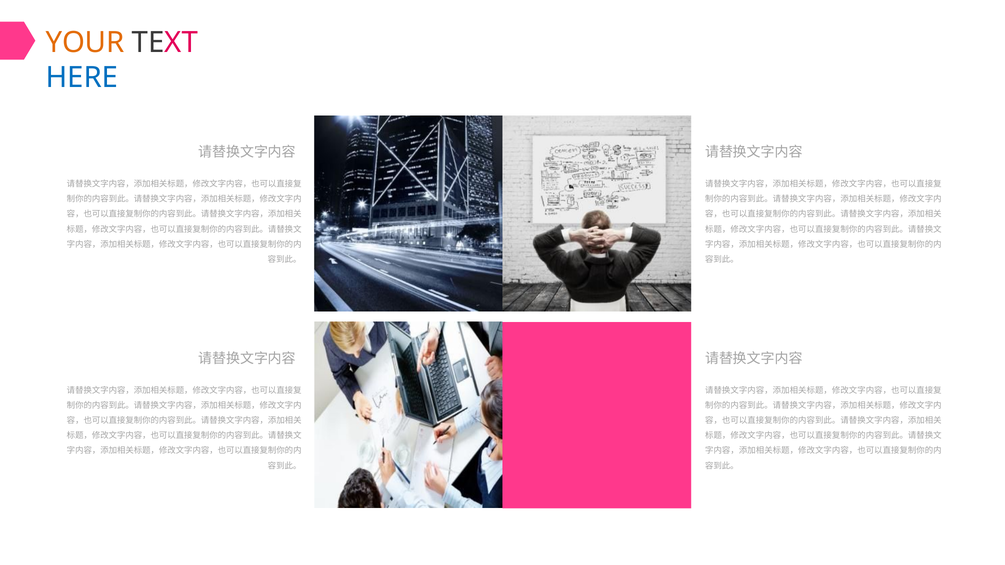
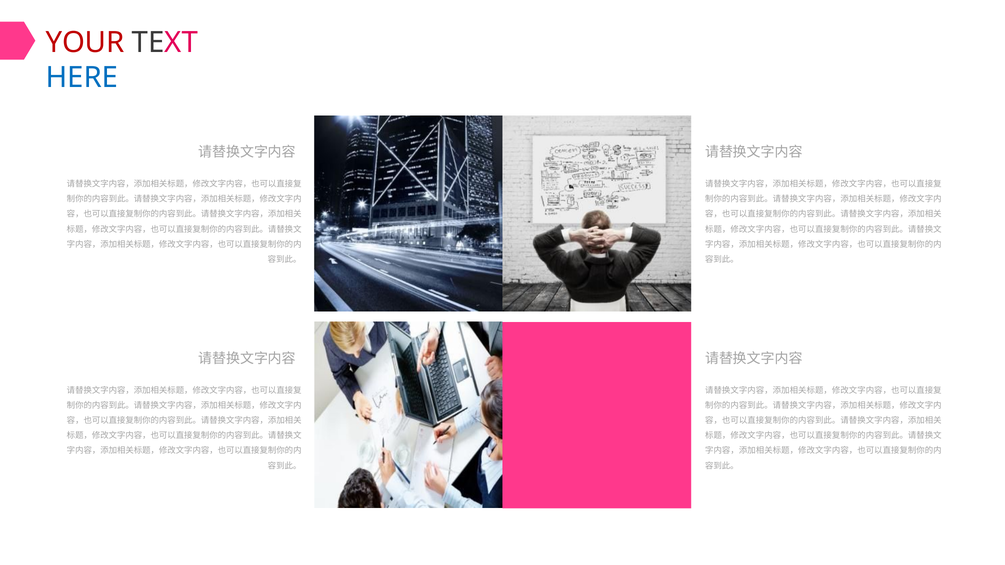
YOUR colour: orange -> red (85, 43)
